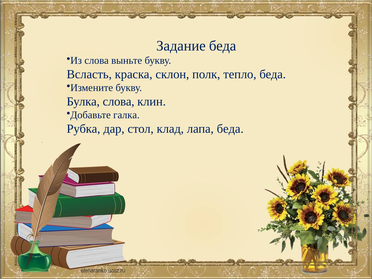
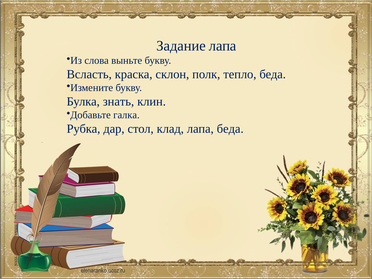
Задание беда: беда -> лапа (223, 46)
Булка слова: слова -> знать (118, 102)
